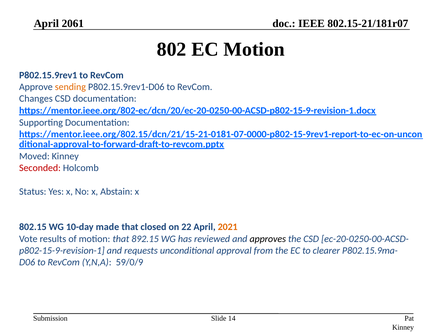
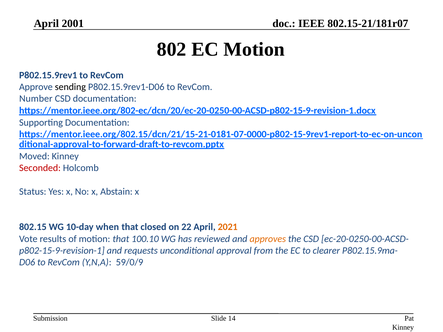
2061: 2061 -> 2001 (73, 24)
sending colour: orange -> black (70, 87)
Changes: Changes -> Number (36, 99)
made: made -> when (107, 227)
892.15: 892.15 -> 100.10 (145, 239)
approves colour: black -> orange (268, 239)
